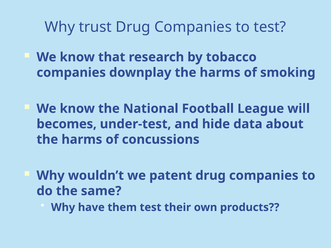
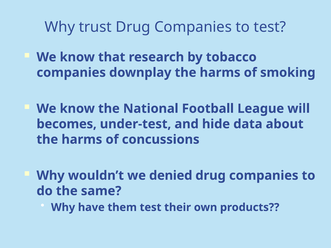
patent: patent -> denied (171, 176)
